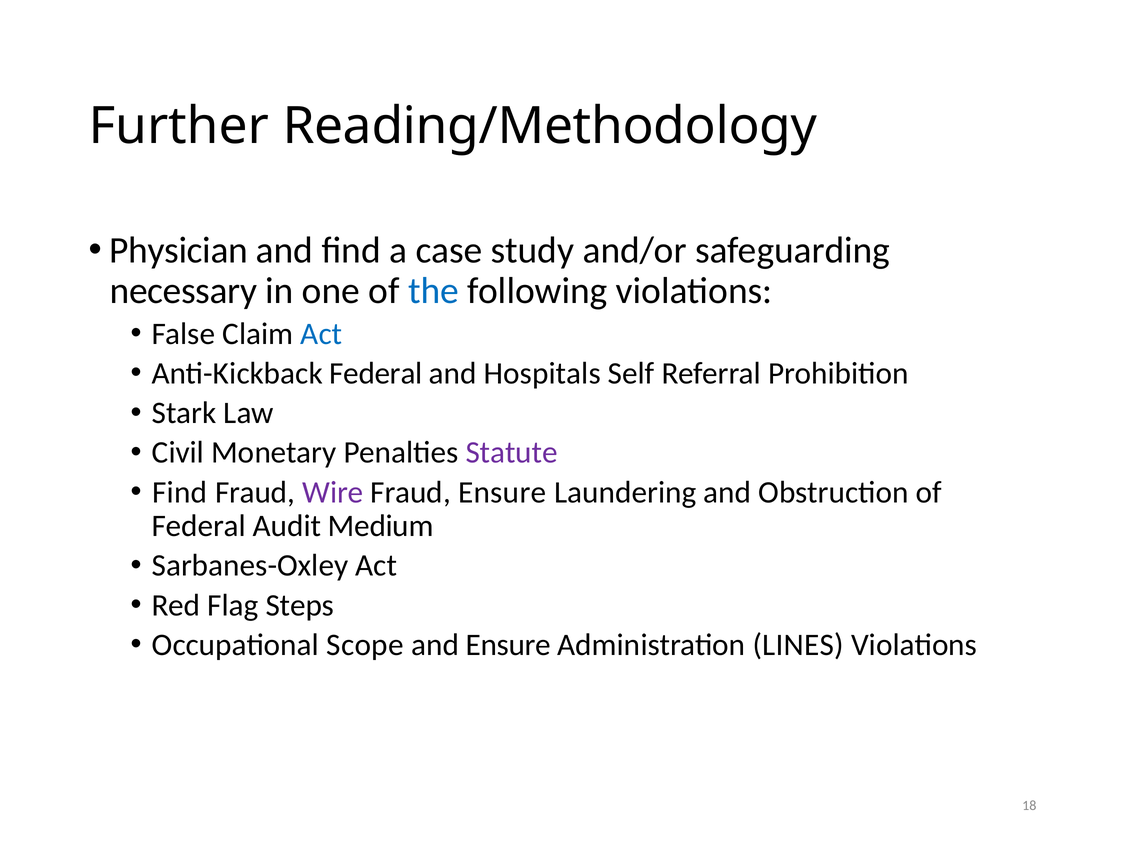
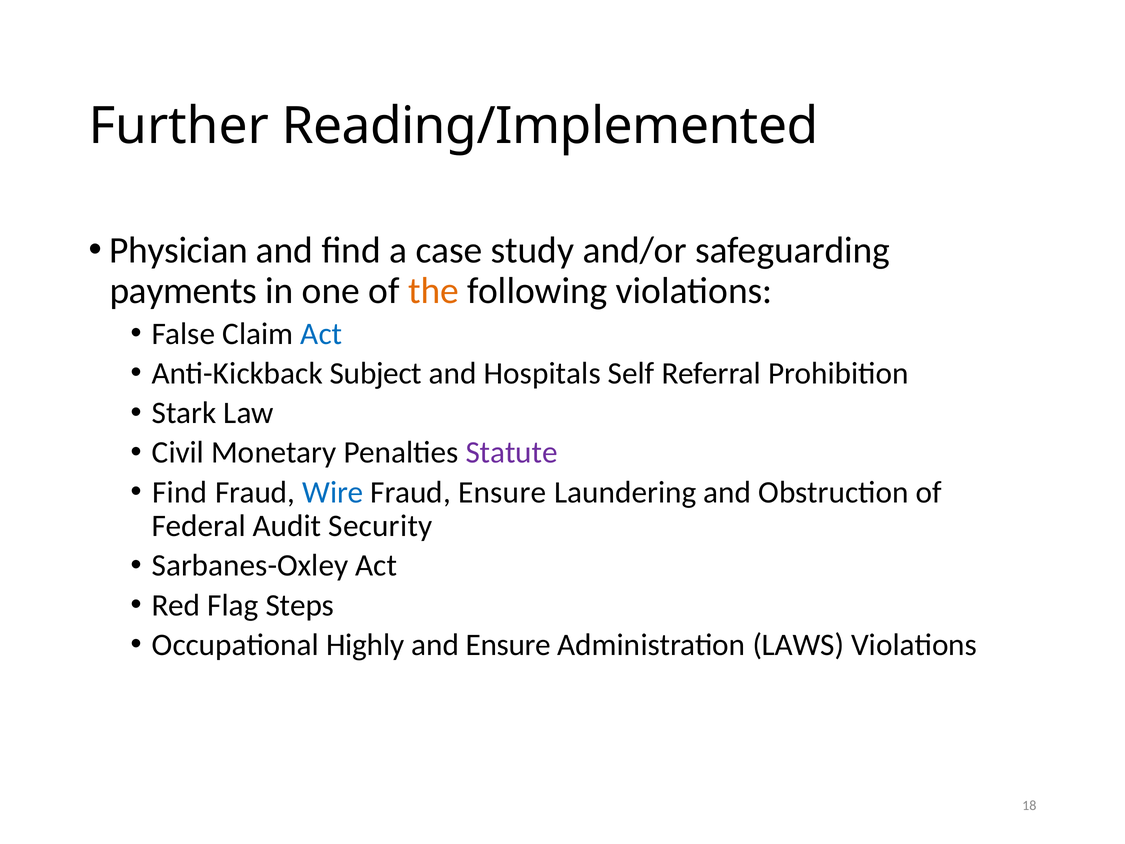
Reading/Methodology: Reading/Methodology -> Reading/Implemented (550, 126)
necessary: necessary -> payments (183, 291)
the colour: blue -> orange (434, 291)
Anti-Kickback Federal: Federal -> Subject (376, 373)
Wire colour: purple -> blue (333, 492)
Medium: Medium -> Security (380, 526)
Scope: Scope -> Highly (365, 645)
LINES: LINES -> LAWS (798, 645)
